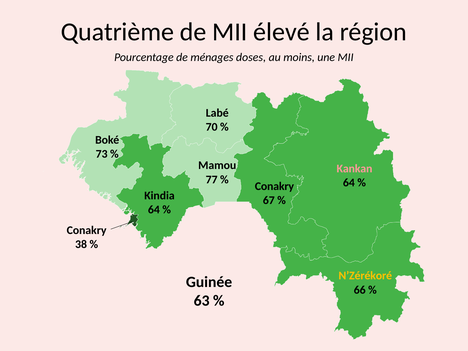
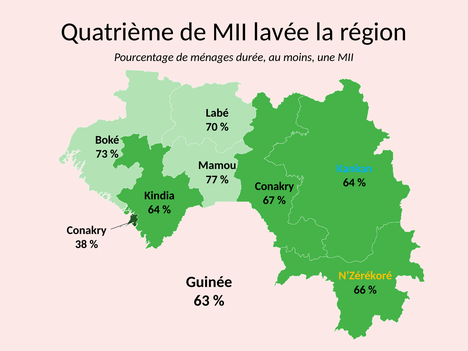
élevé: élevé -> lavée (281, 32)
doses: doses -> durée (251, 57)
Kankan colour: pink -> light blue (354, 169)
